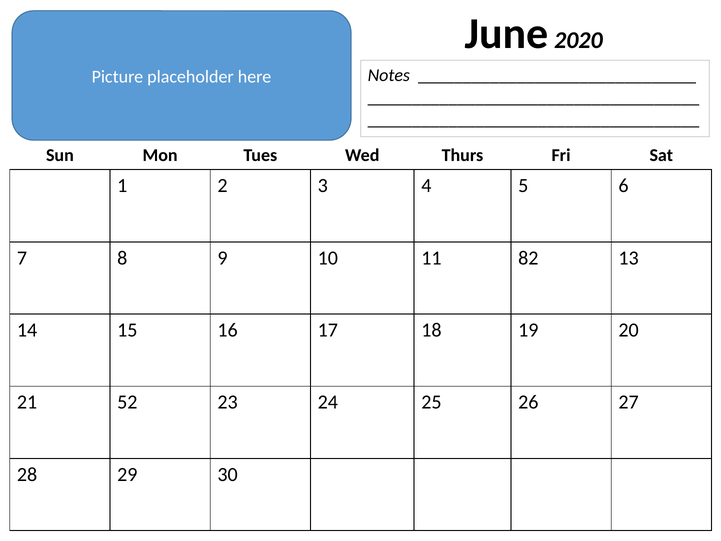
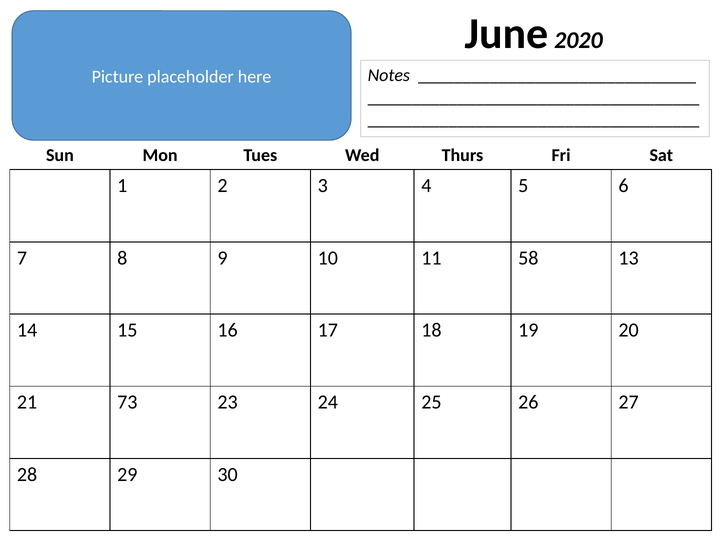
82: 82 -> 58 (528, 258)
52: 52 -> 73 (127, 402)
